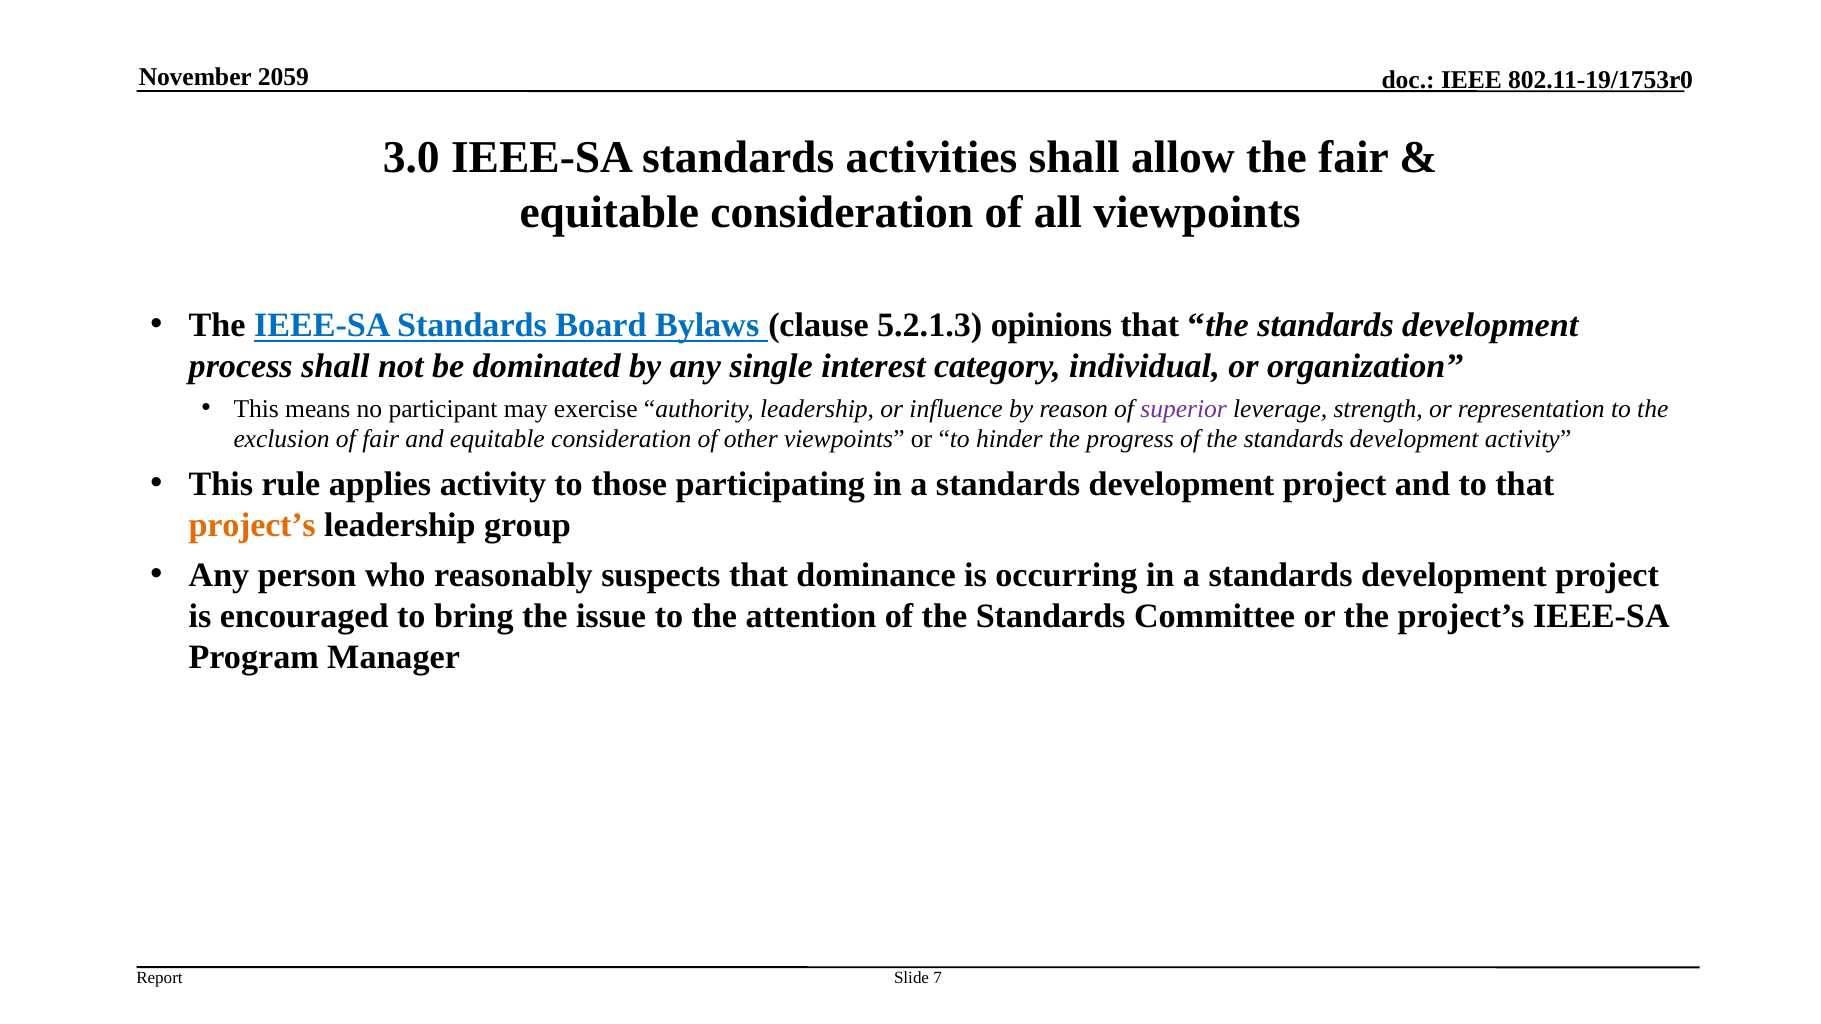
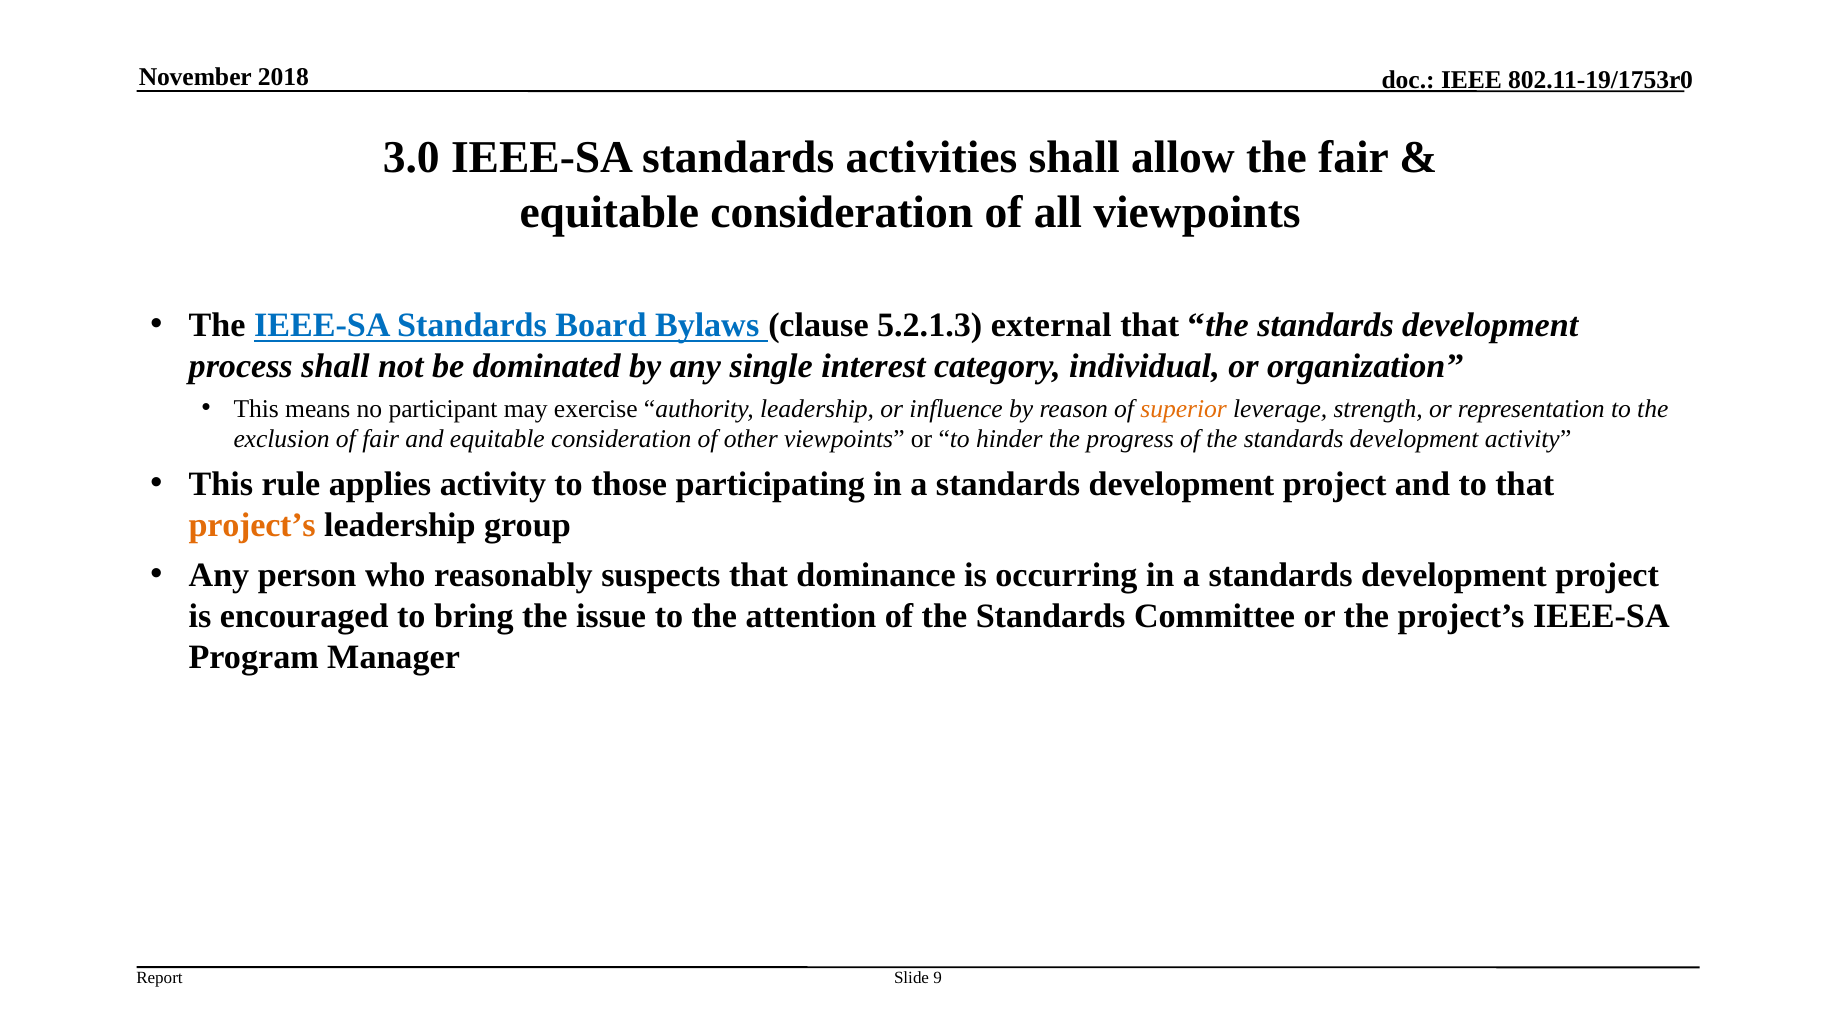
2059: 2059 -> 2018 (283, 77)
opinions: opinions -> external (1051, 326)
superior colour: purple -> orange (1184, 409)
7: 7 -> 9 (938, 979)
